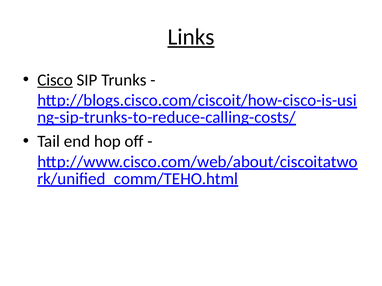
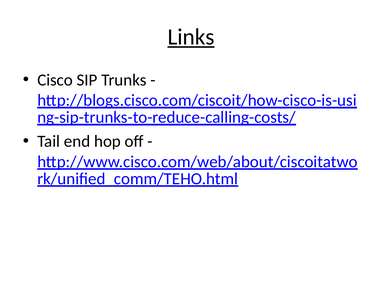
Cisco underline: present -> none (55, 80)
